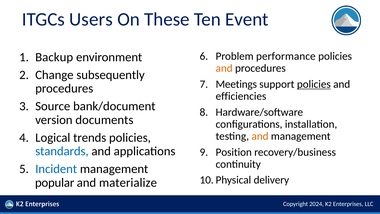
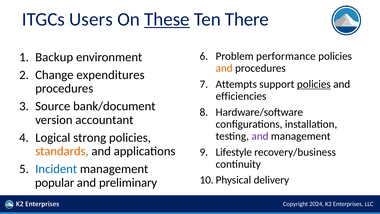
These underline: none -> present (167, 19)
Event: Event -> There (247, 19)
subsequently: subsequently -> expenditures (111, 75)
Meetings: Meetings -> Attempts (236, 84)
documents: documents -> accountant (104, 120)
and colour: orange -> purple (260, 136)
trends: trends -> strong (90, 137)
standards colour: blue -> orange (62, 151)
Position: Position -> Lifestyle (234, 152)
materialize: materialize -> preliminary (128, 182)
